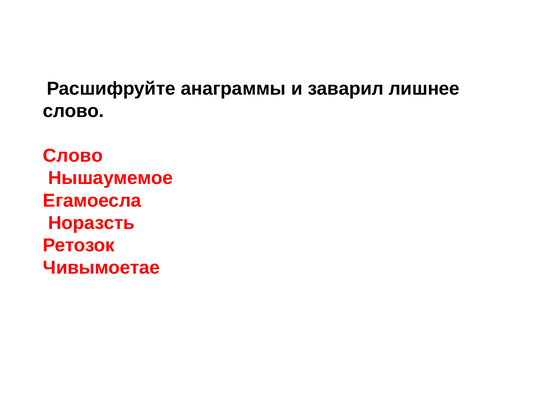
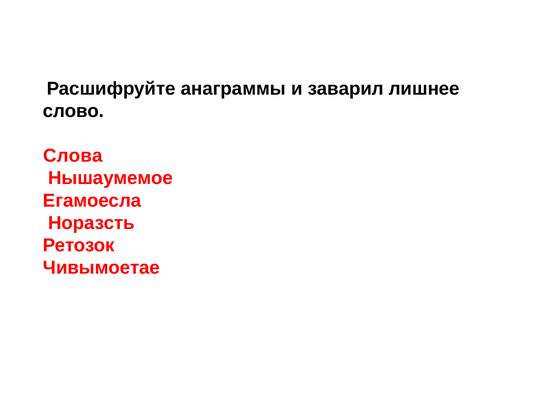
Слово: Слово -> Слова (73, 156)
